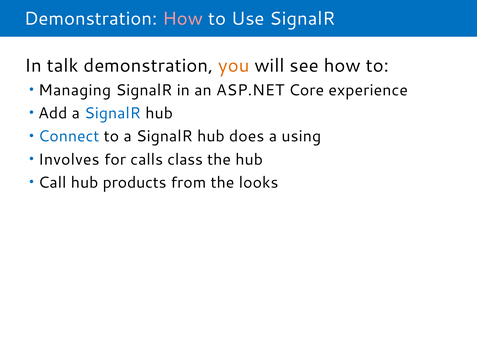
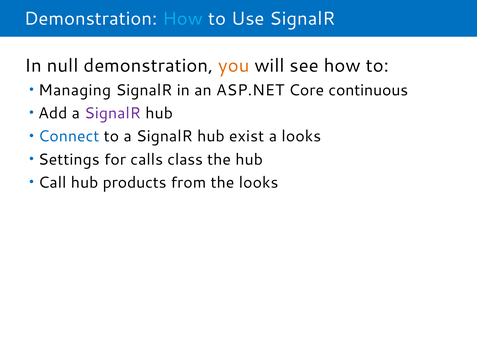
How colour: pink -> light blue (183, 19)
talk: talk -> null (63, 66)
experience: experience -> continuous (368, 90)
SignalR colour: blue -> purple (113, 113)
does: does -> exist (247, 136)
a using: using -> looks (301, 136)
Involves: Involves -> Settings (69, 159)
